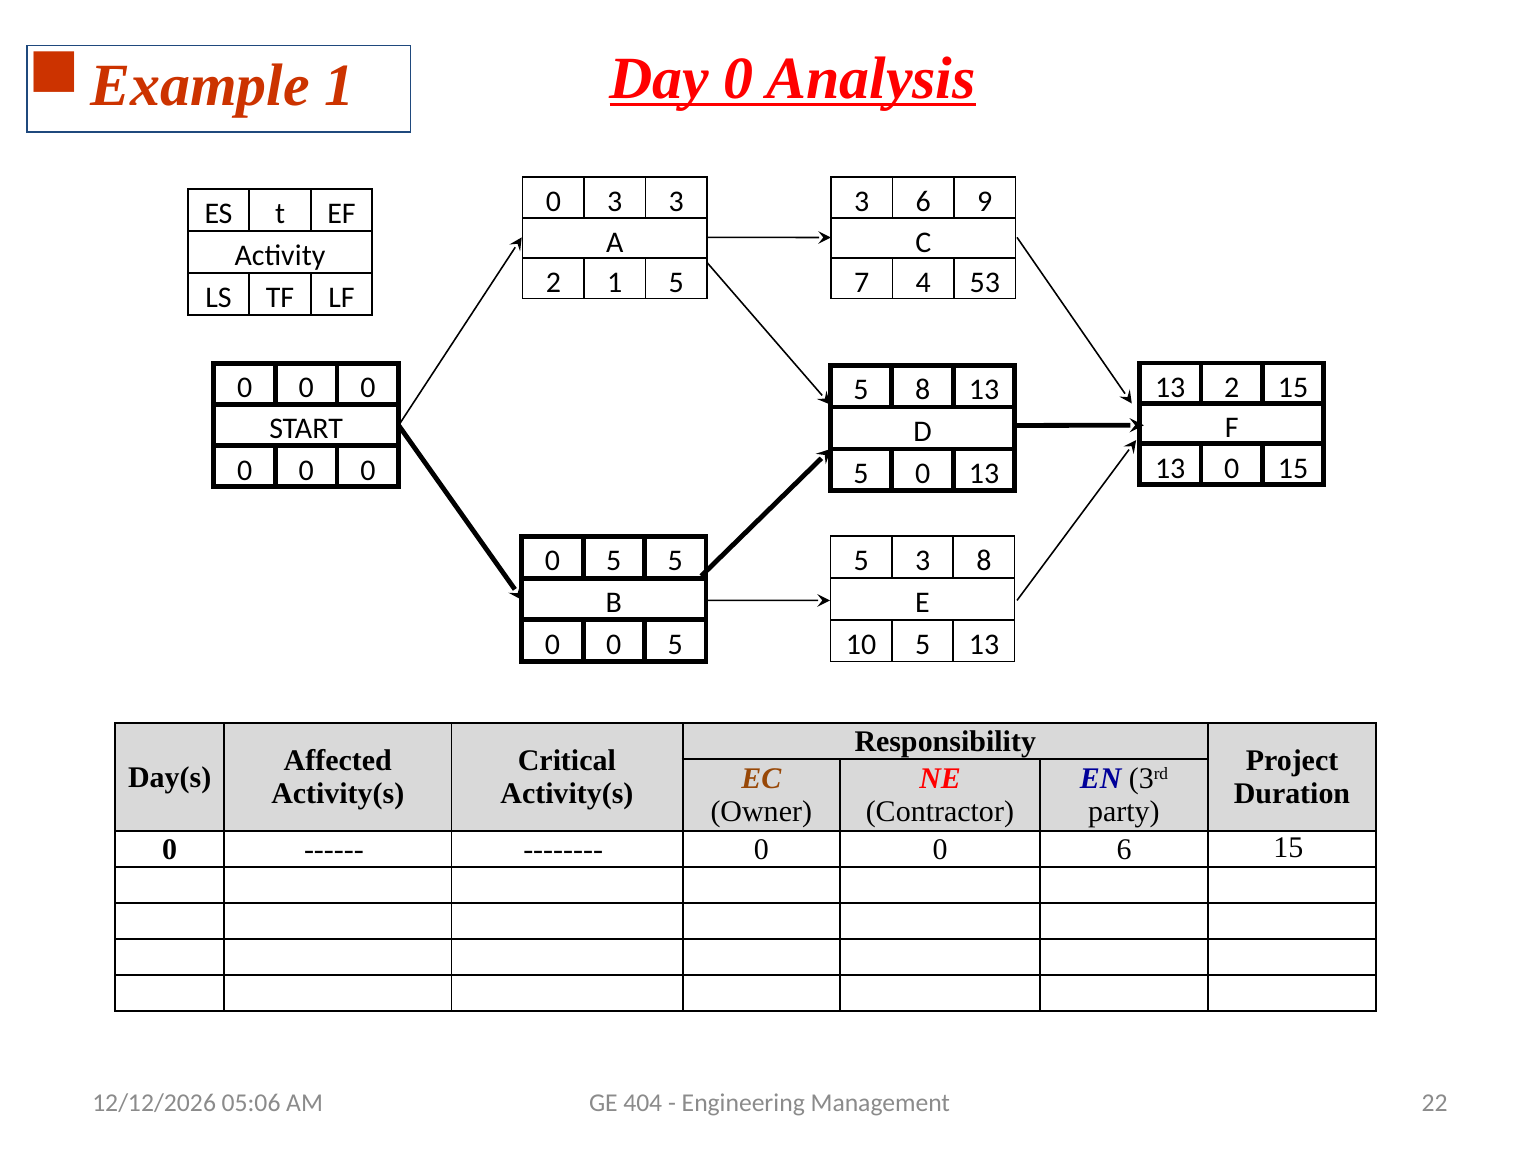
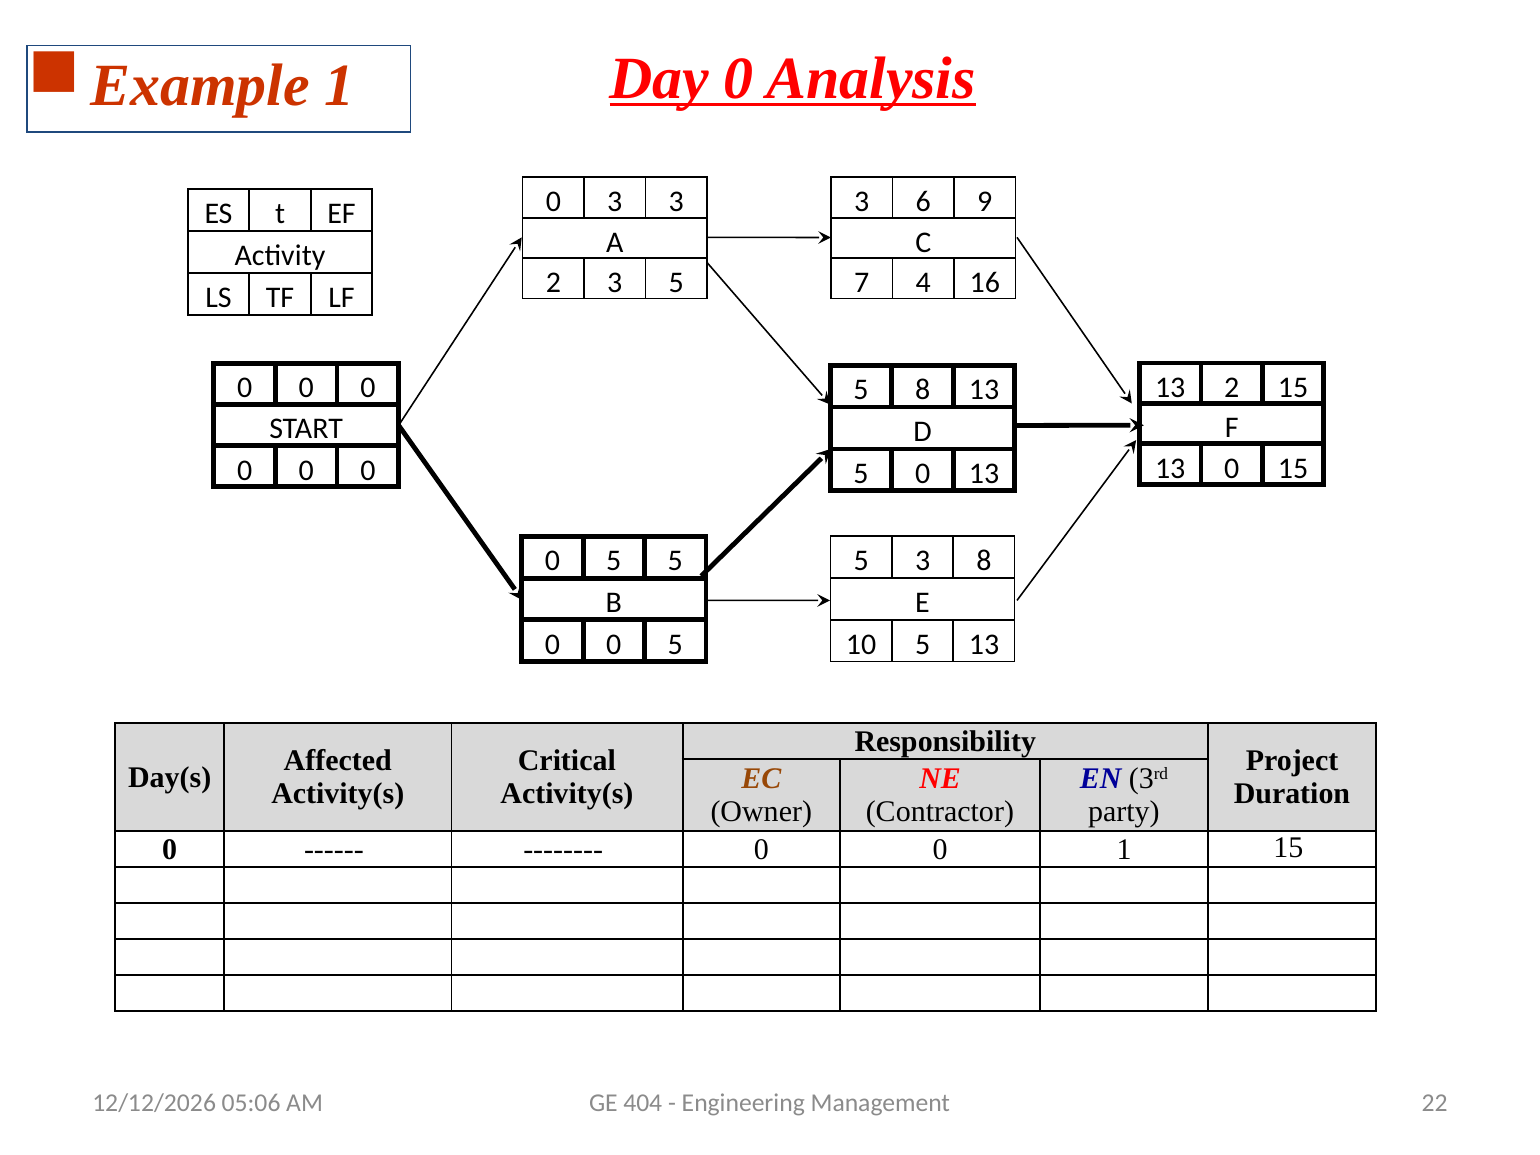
2 1: 1 -> 3 (615, 283)
53: 53 -> 16 (985, 283)
0 6: 6 -> 1 (1124, 849)
